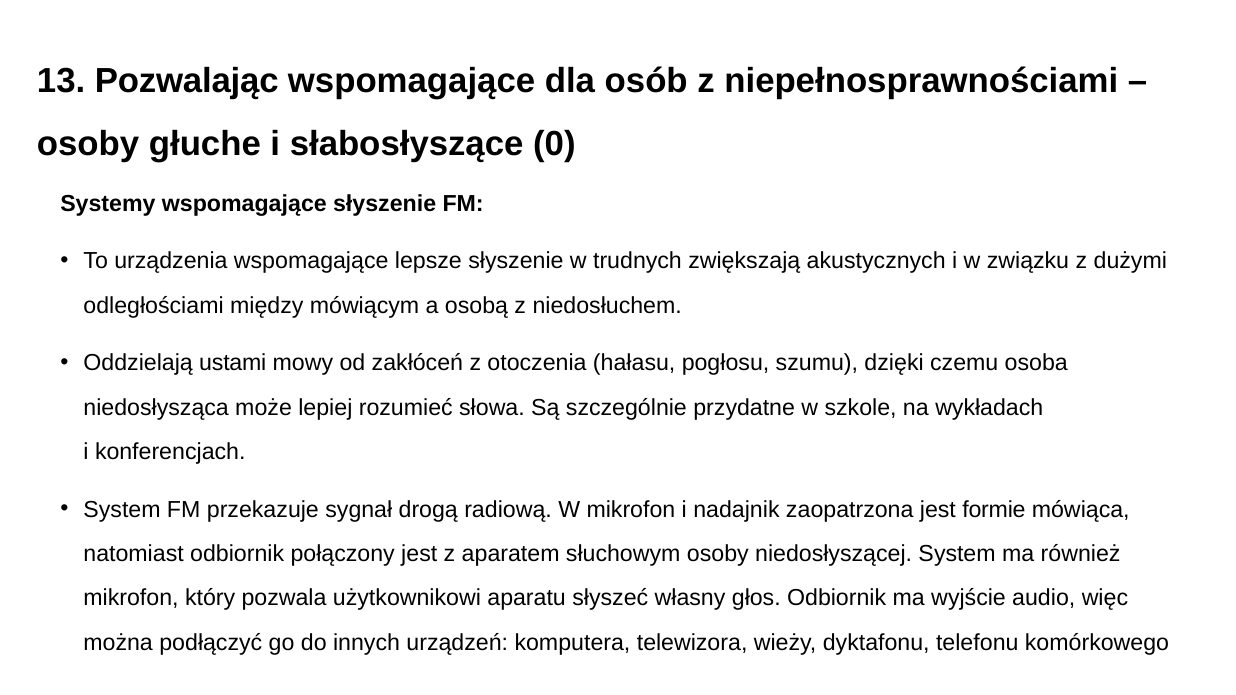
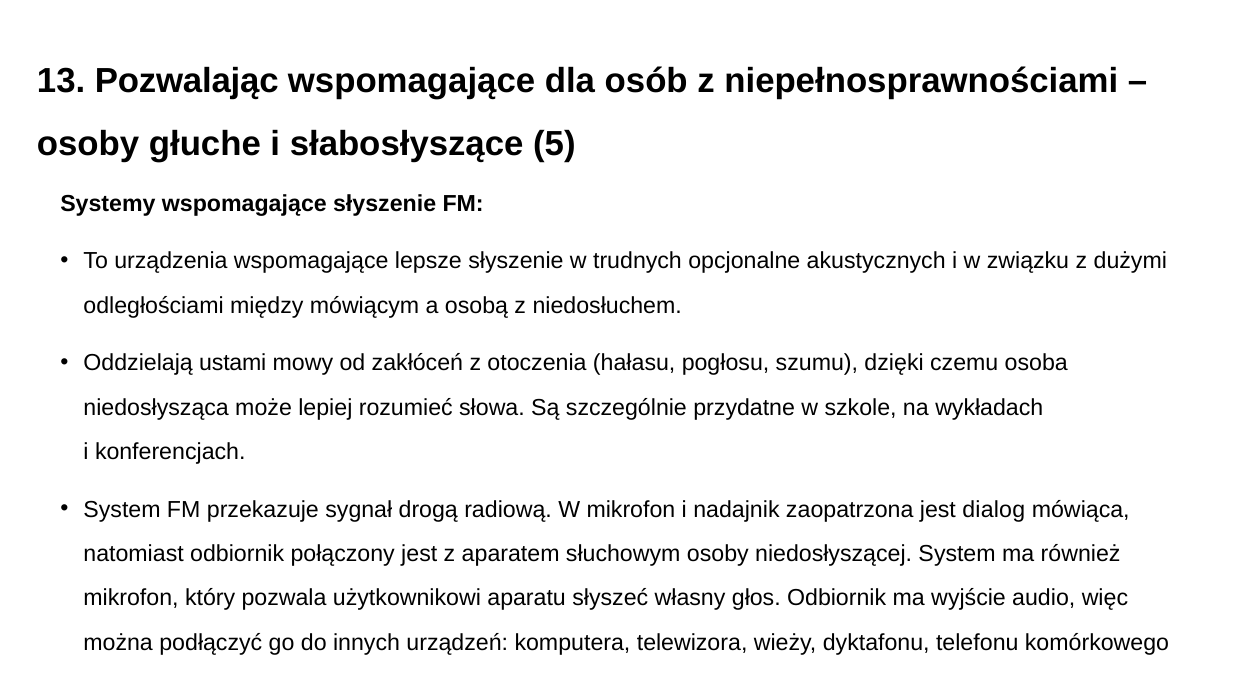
0: 0 -> 5 (554, 144)
zwiększają: zwiększają -> opcjonalne (744, 261)
formie: formie -> dialog (994, 510)
